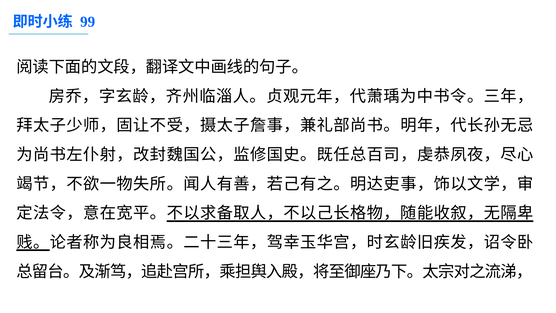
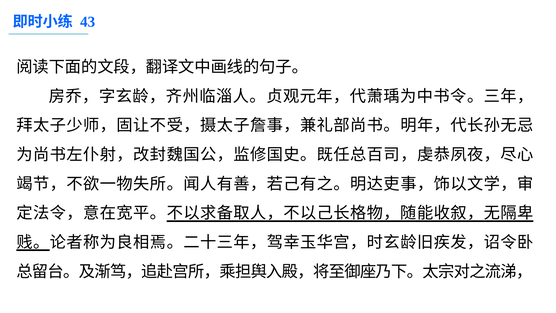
99: 99 -> 43 (88, 22)
